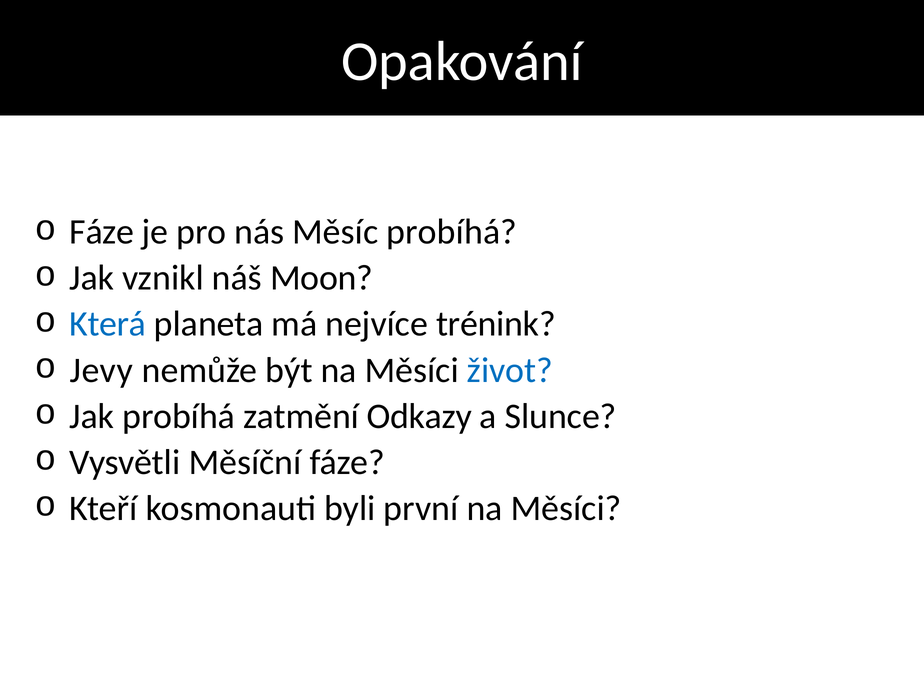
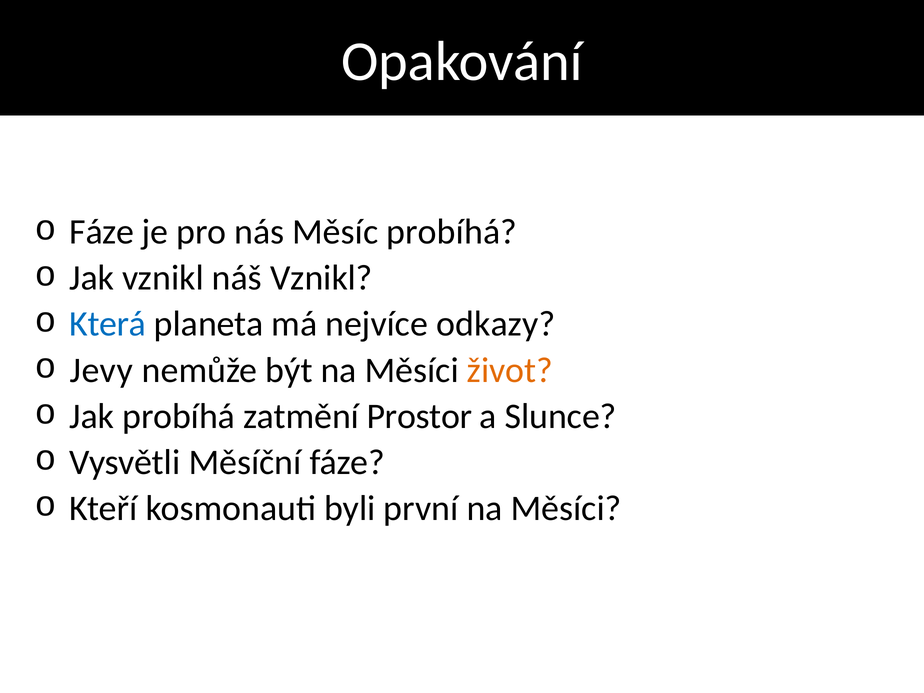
náš Moon: Moon -> Vznikl (321, 278)
trénink: trénink -> odkazy (496, 324)
život colour: blue -> orange (510, 370)
Odkazy: Odkazy -> Prostor (419, 416)
